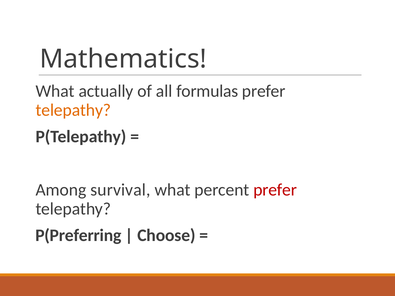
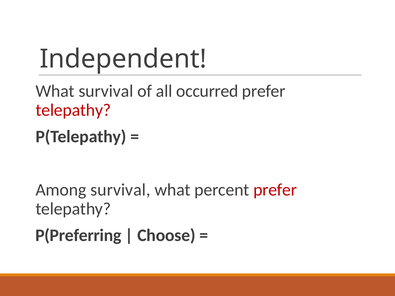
Mathematics: Mathematics -> Independent (123, 59)
What actually: actually -> survival (106, 91)
formulas: formulas -> occurred (207, 91)
telepathy colour: orange -> red (73, 110)
